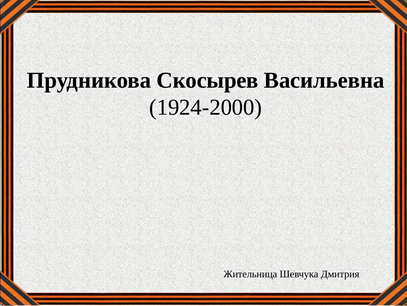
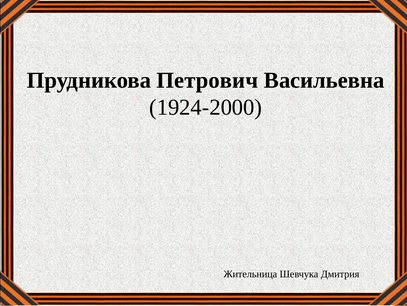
Скосырев: Скосырев -> Петрович (207, 80)
